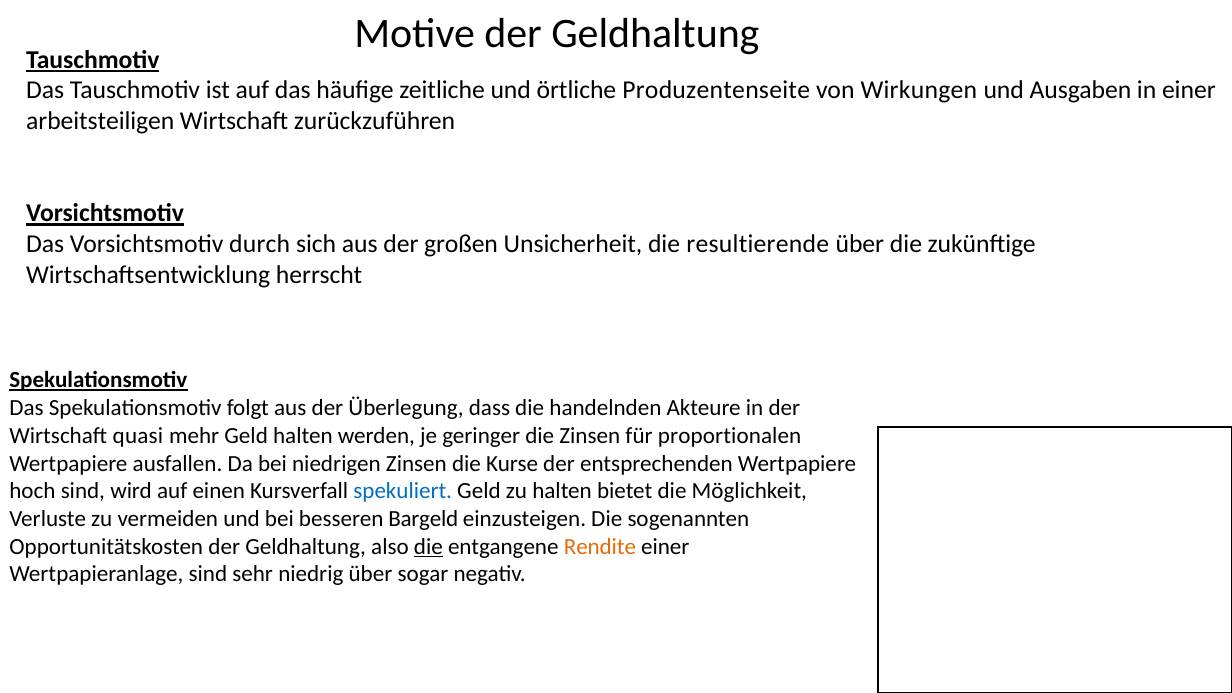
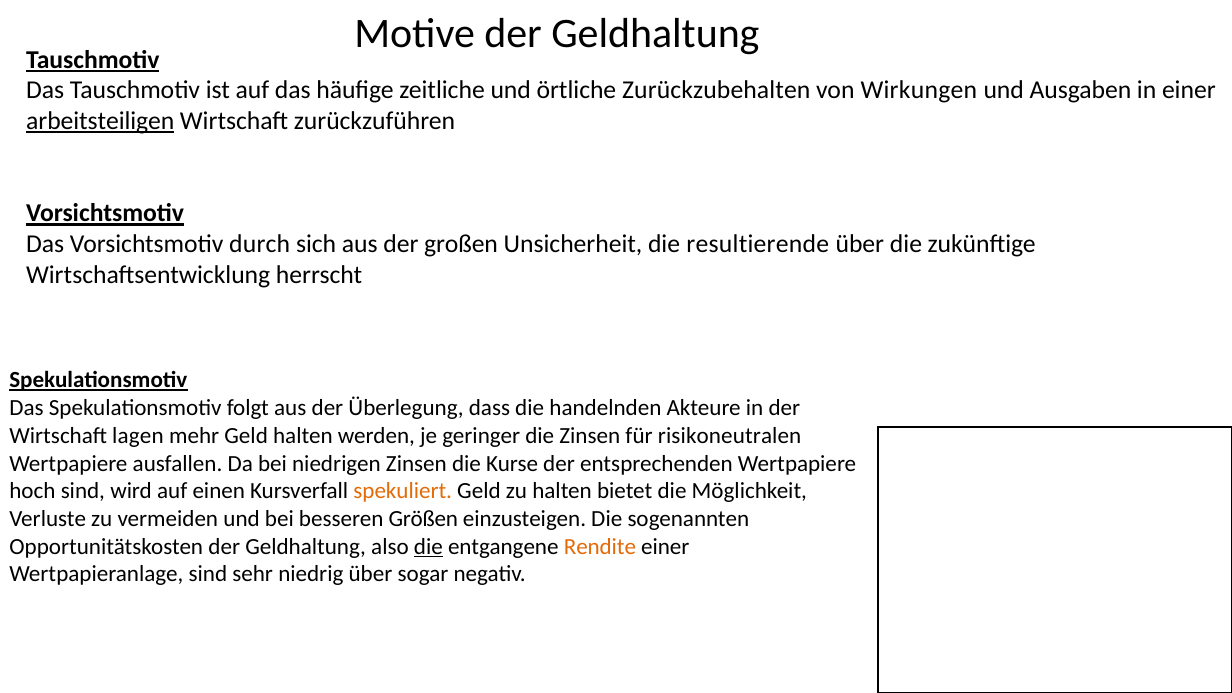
Produzentenseite: Produzentenseite -> Zurückzubehalten (716, 90)
arbeitsteiligen underline: none -> present (100, 121)
quasi: quasi -> lagen (138, 436)
proportionalen: proportionalen -> risikoneutralen (730, 436)
spekuliert colour: blue -> orange (403, 491)
Bargeld: Bargeld -> Größen (423, 519)
